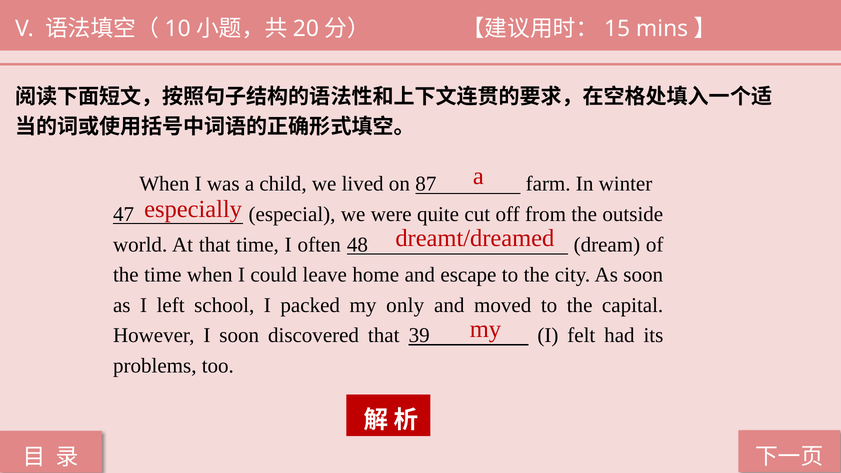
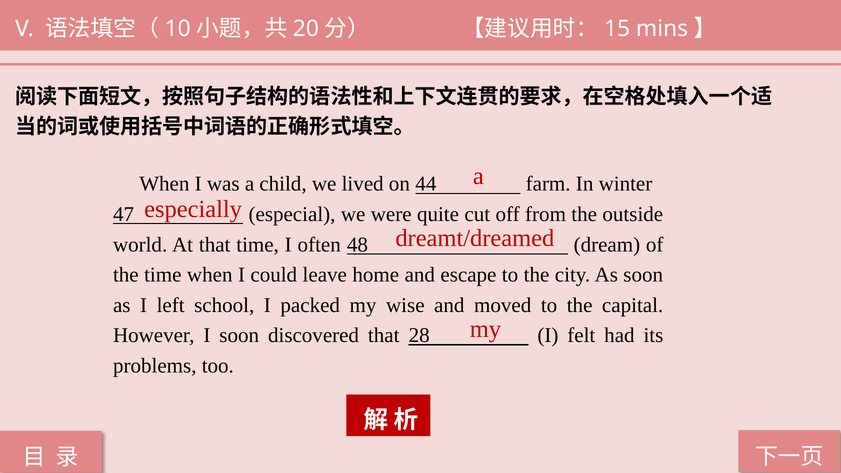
87: 87 -> 44 (426, 184)
only: only -> wise (405, 305)
39: 39 -> 28 (419, 335)
